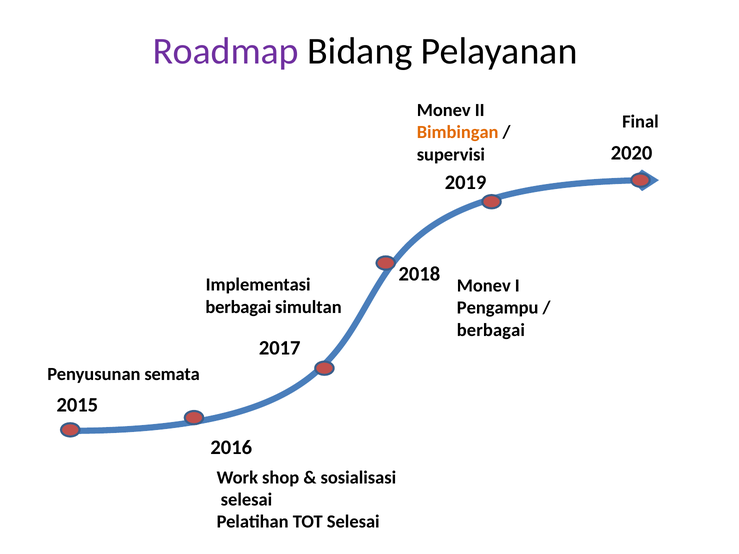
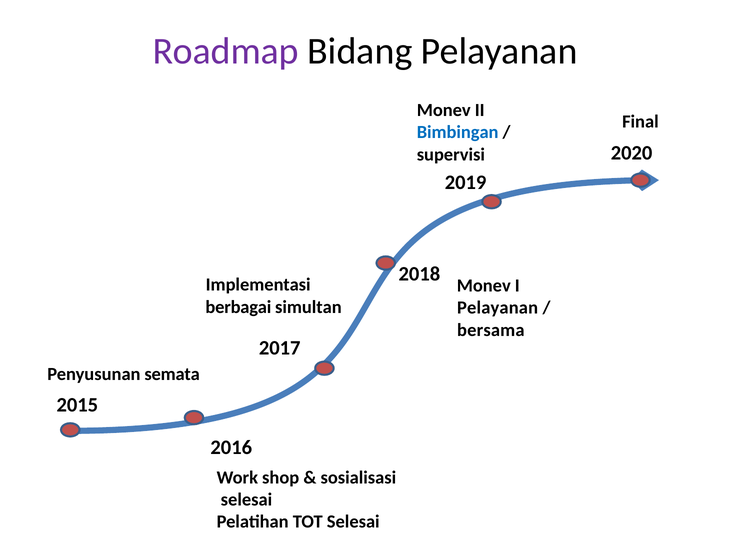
Bimbingan colour: orange -> blue (458, 132)
Pengampu: Pengampu -> Pelayanan (498, 308)
berbagai: berbagai -> bersama (491, 330)
